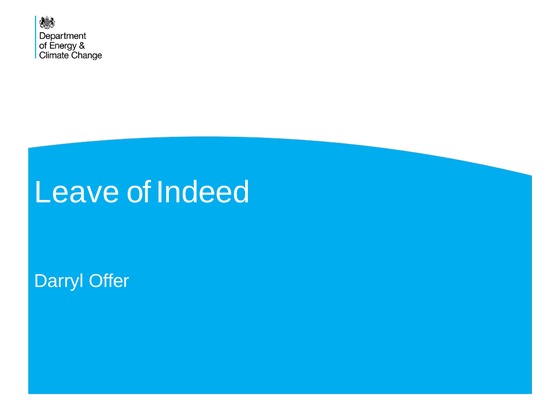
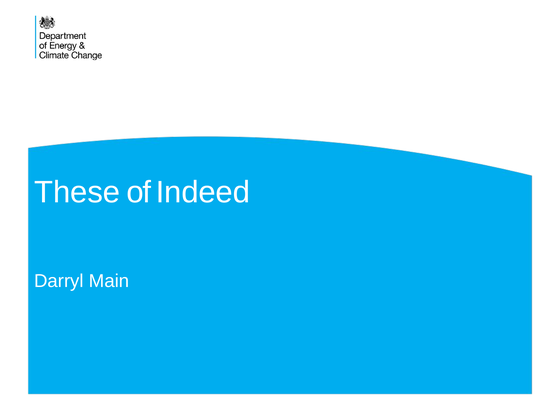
Leave: Leave -> These (77, 192)
Offer: Offer -> Main (109, 281)
